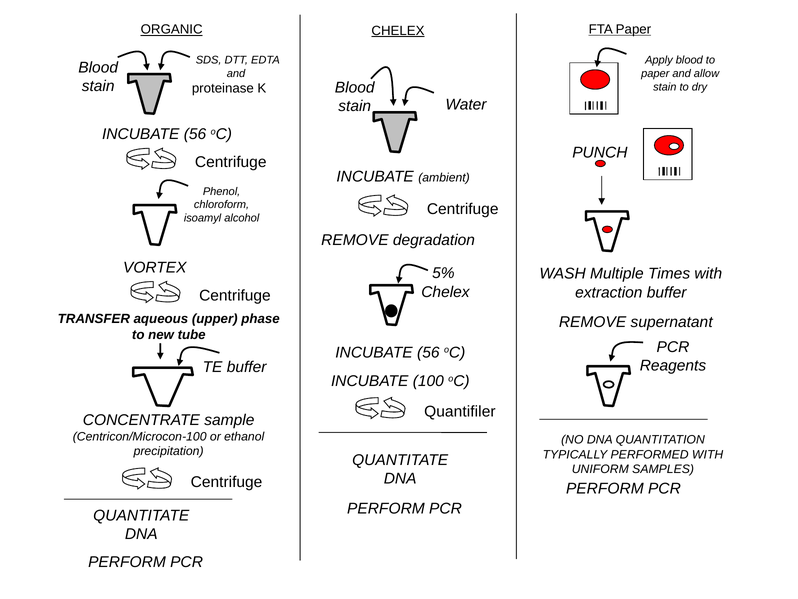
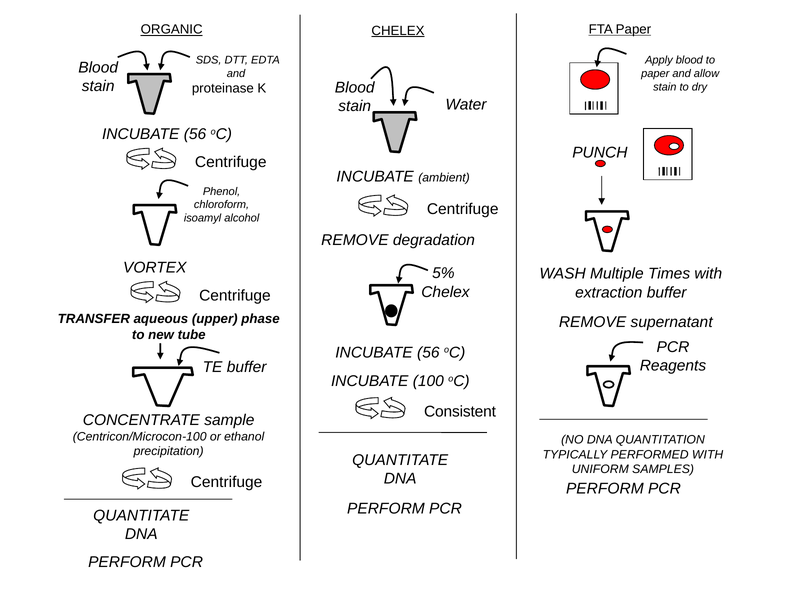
Quantifiler: Quantifiler -> Consistent (460, 411)
